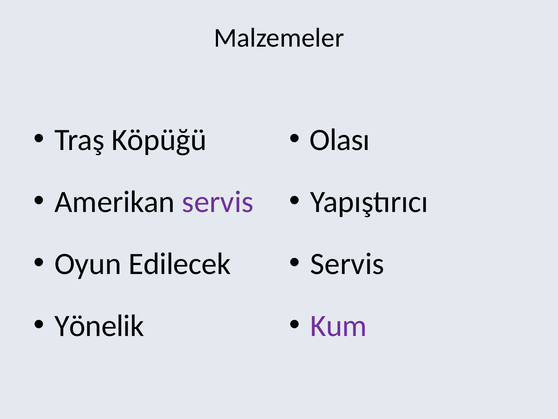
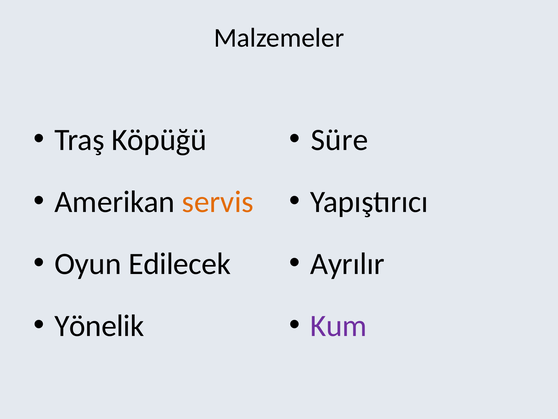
Olası: Olası -> Süre (340, 140)
servis colour: purple -> orange (218, 202)
Servis: Servis -> Ayrılır (347, 264)
